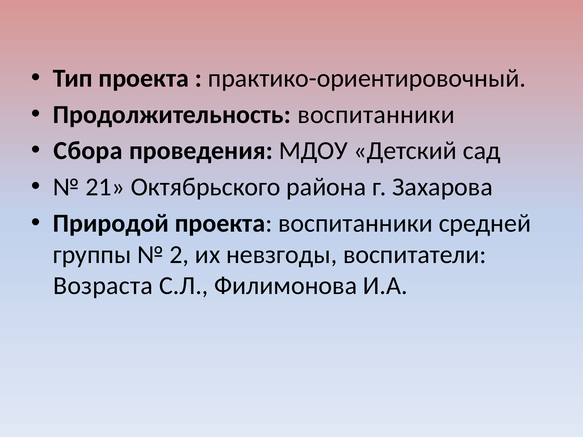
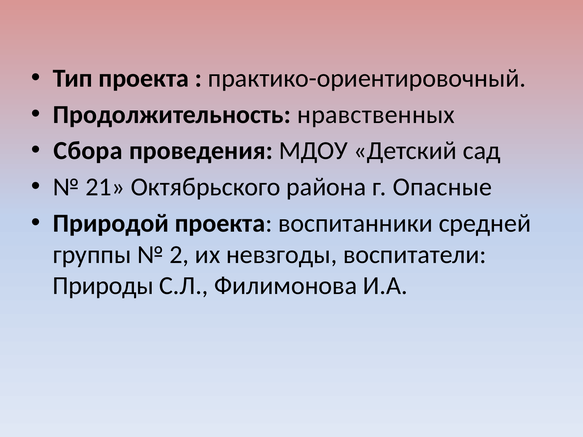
Продолжительность воспитанники: воспитанники -> нравственных (376, 115)
Захарова: Захарова -> Опасные (442, 187)
Возраста: Возраста -> Природы (103, 286)
